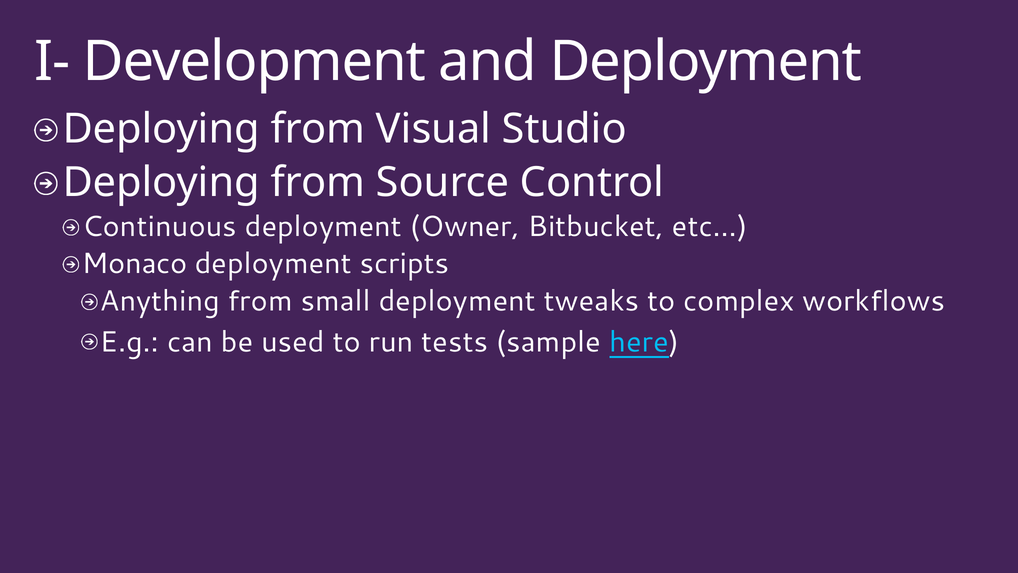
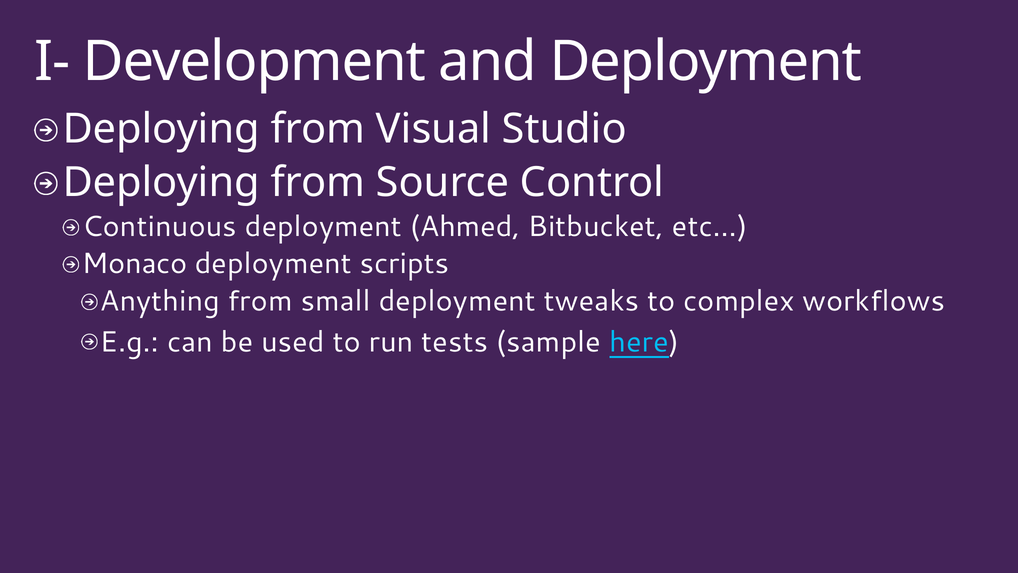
Owner: Owner -> Ahmed (465, 226)
